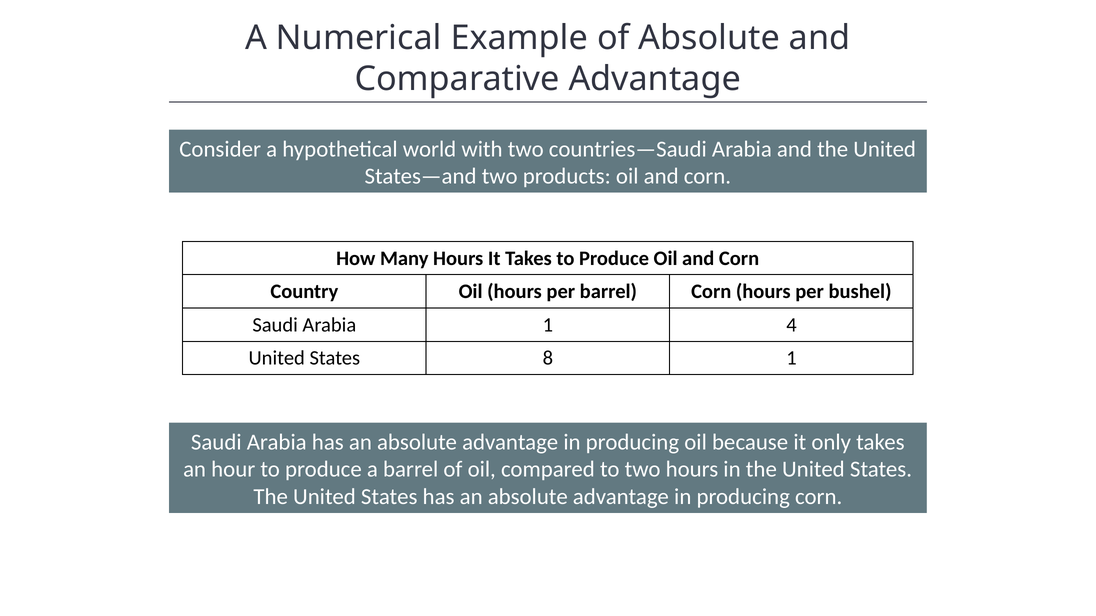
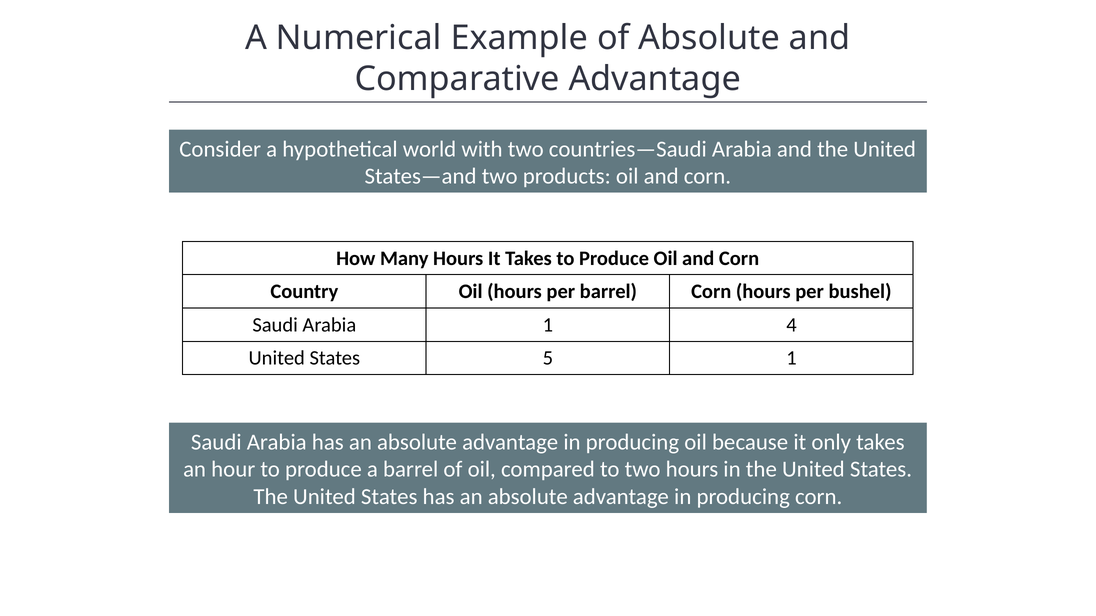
8: 8 -> 5 (548, 358)
